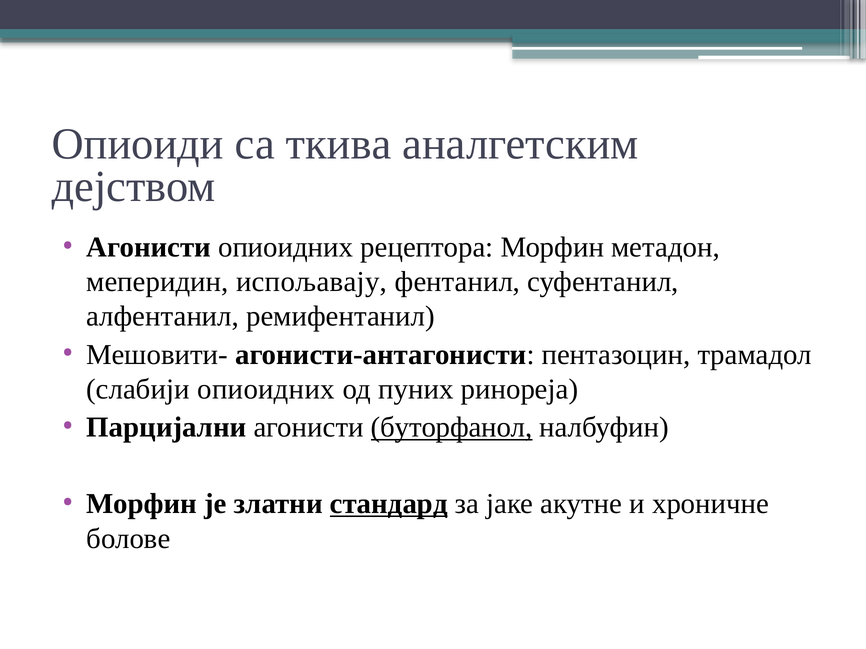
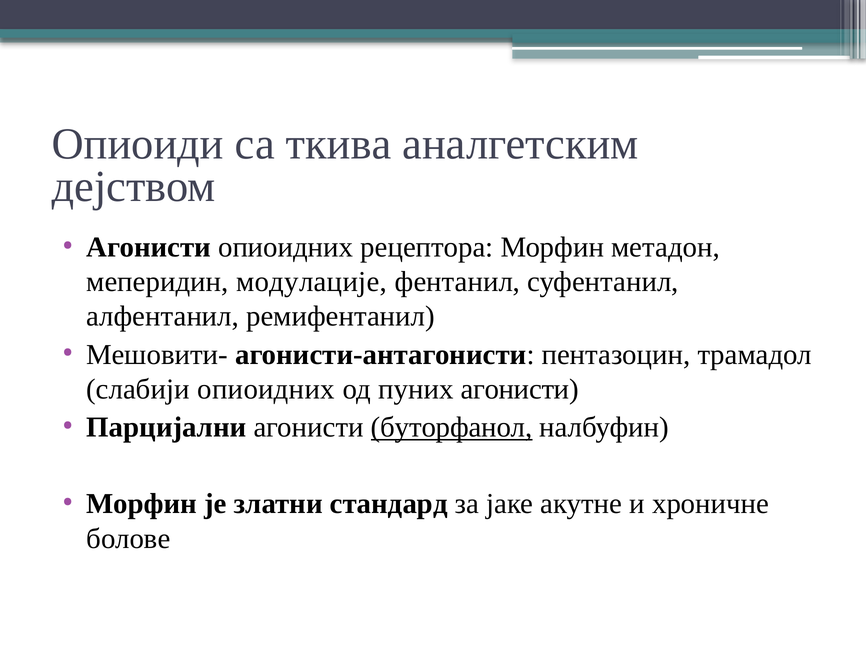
испољавају: испољавају -> модулацијe (312, 282)
пуних ринореја: ринореја -> агонисти (520, 390)
стандард underline: present -> none (389, 504)
